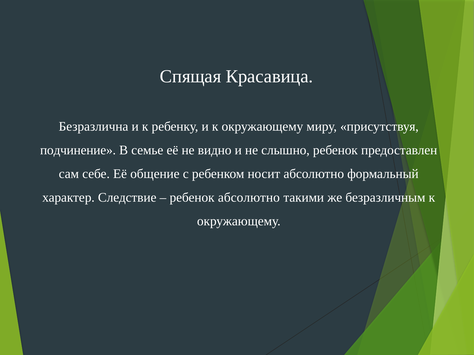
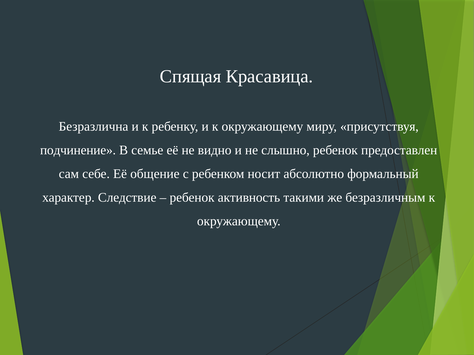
ребенок абсолютно: абсолютно -> активность (249, 198)
